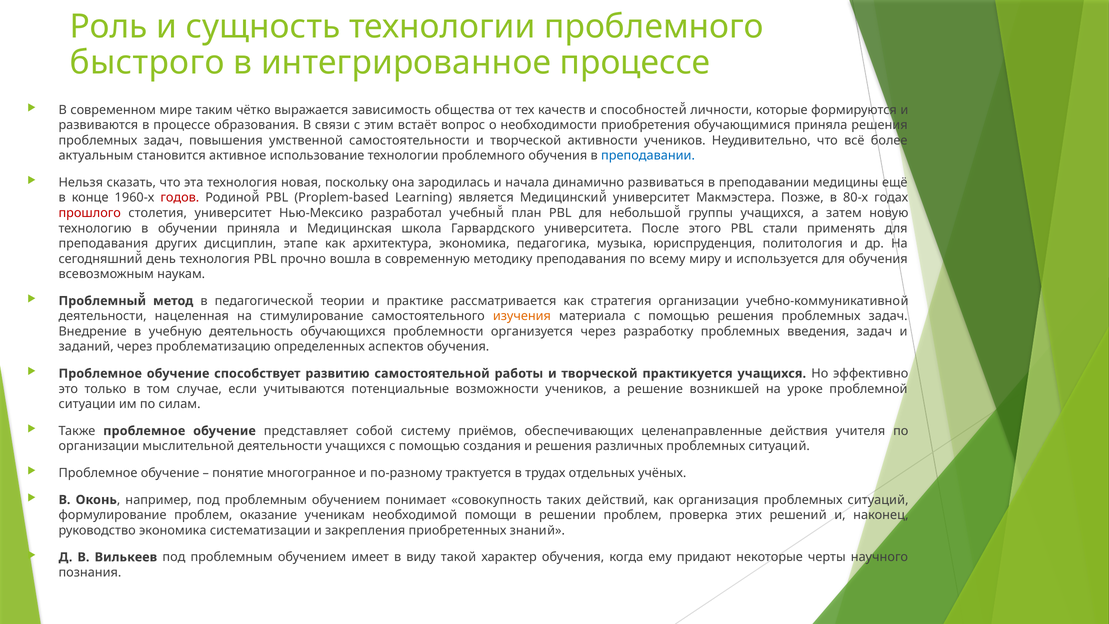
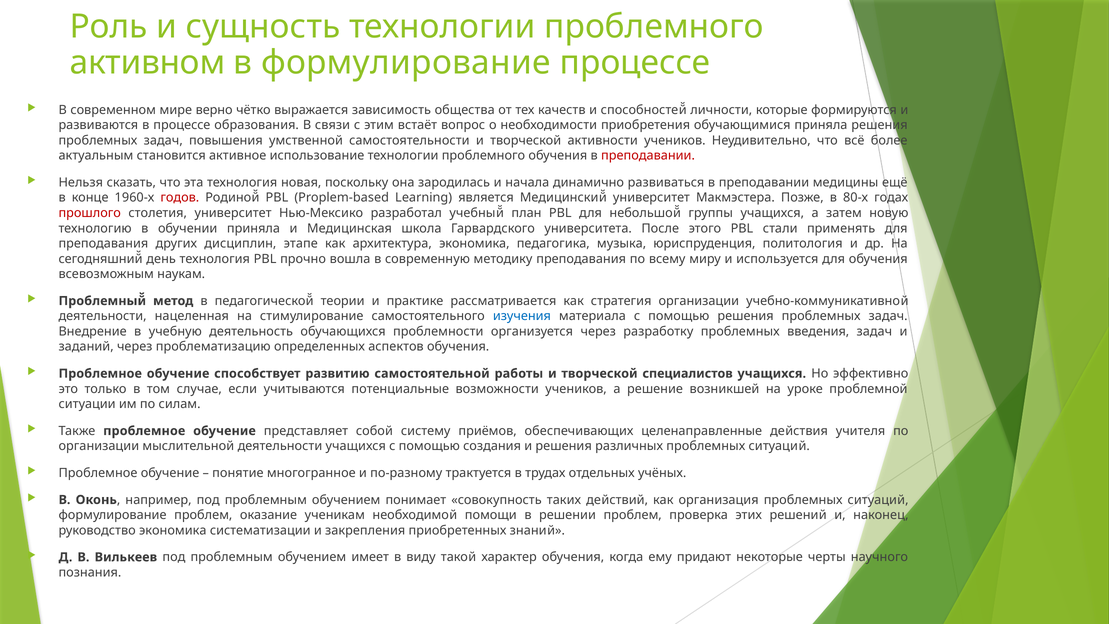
быстрого: быстрого -> активном (147, 63)
в интегрированное: интегрированное -> формулирование (406, 63)
таким: таким -> верно (214, 110)
преподавании colour: blue -> red (648, 156)
изучения colour: orange -> blue (522, 316)
практикуется: практикуется -> специалистов (688, 373)
